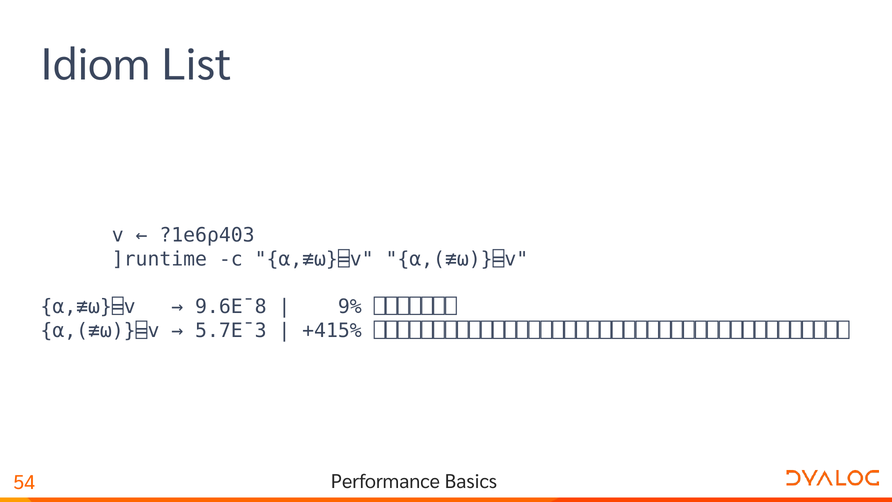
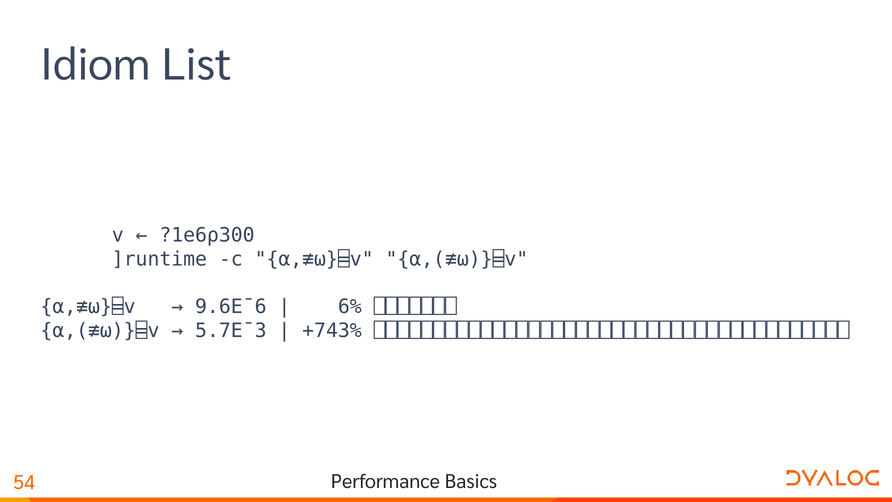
?1e6⍴403: ?1e6⍴403 -> ?1e6⍴300 (207, 235)
9.6E¯8: 9.6E¯8 -> 9.6E¯6 (231, 307)
9%: 9% -> 6% (350, 307)
+415%: +415% -> +743% (332, 330)
